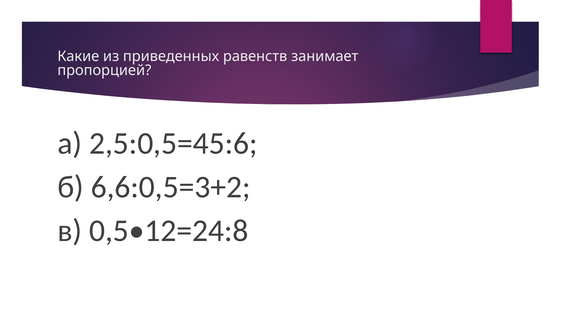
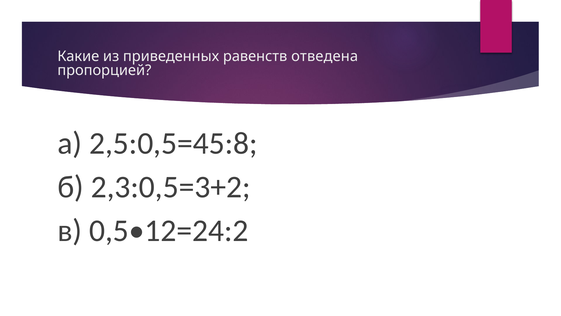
занимает: занимает -> отведена (325, 56)
2,5:0,5=45:6: 2,5:0,5=45:6 -> 2,5:0,5=45:8 (173, 143)
6,6:0,5=3+2: 6,6:0,5=3+2 -> 2,3:0,5=3+2 (171, 187)
0,5•12=24:8: 0,5•12=24:8 -> 0,5•12=24:2 (169, 230)
